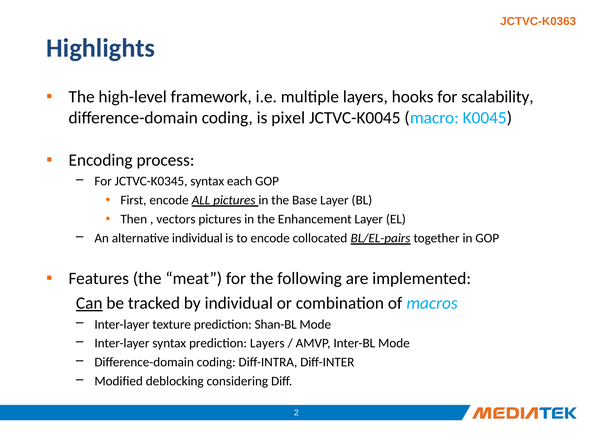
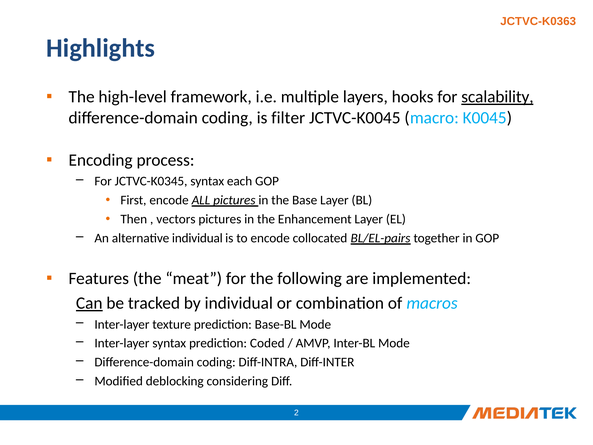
scalability underline: none -> present (497, 97)
pixel: pixel -> filter (288, 118)
Shan-BL: Shan-BL -> Base-BL (276, 324)
prediction Layers: Layers -> Coded (267, 343)
